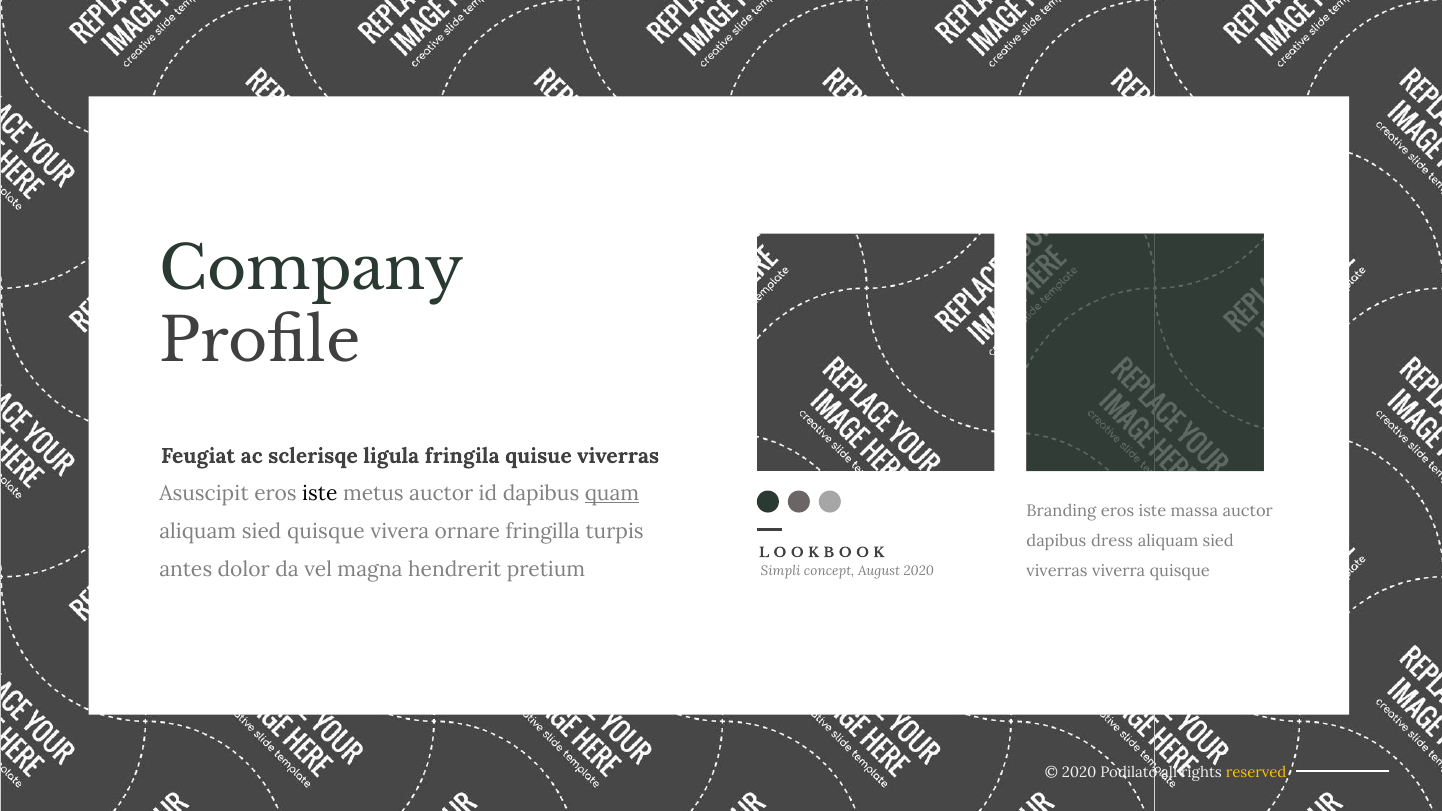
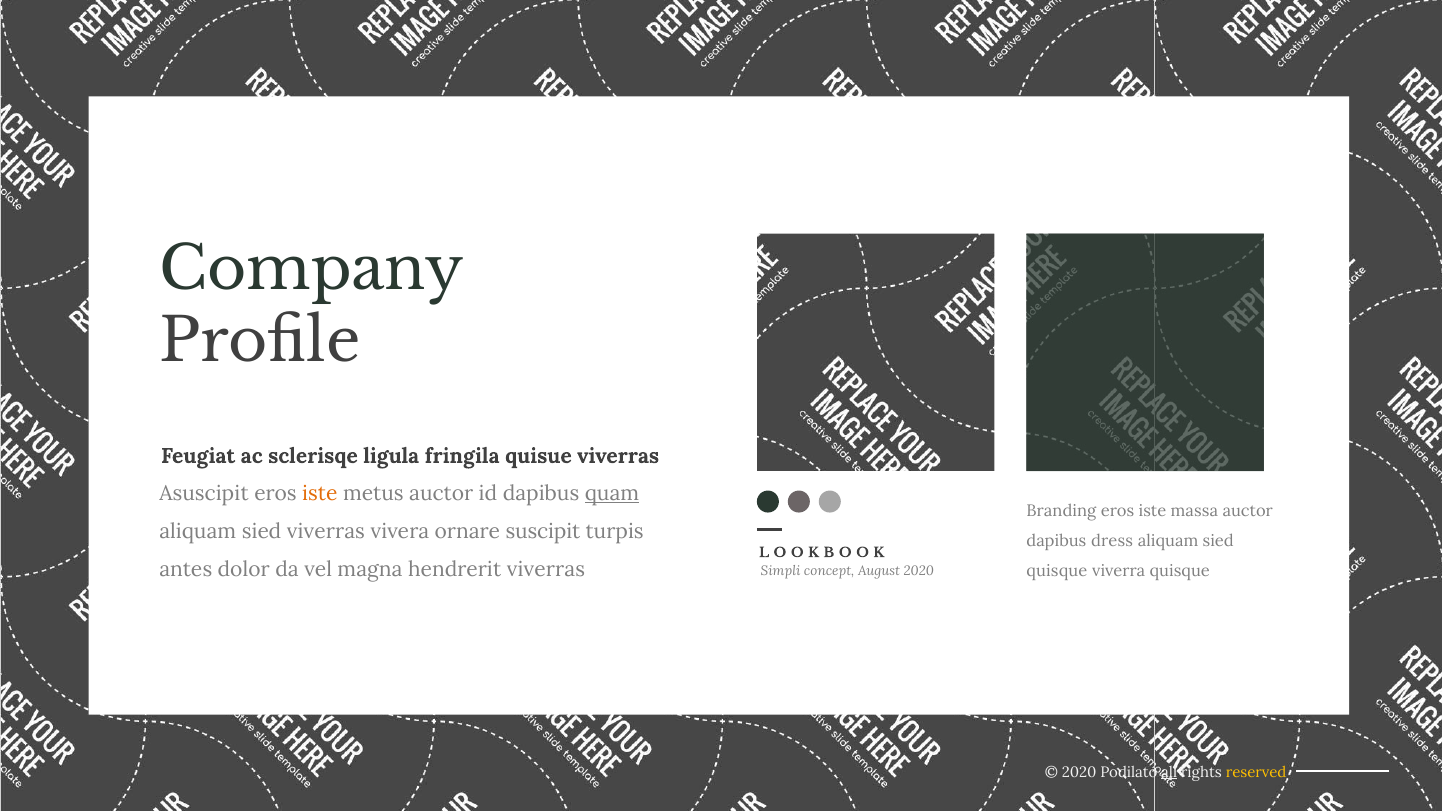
iste colour: black -> orange (320, 494)
sied quisque: quisque -> viverras (326, 531)
fringilla: fringilla -> suscipit (543, 531)
hendrerit pretium: pretium -> viverras (546, 569)
viverras: viverras -> quisque (1057, 571)
all underline: none -> present (1169, 772)
